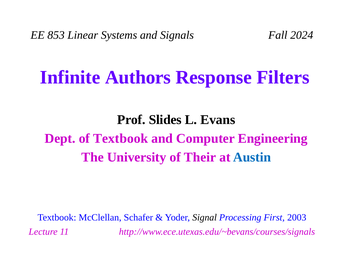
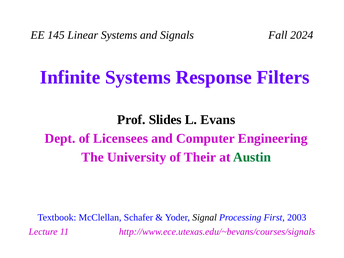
853: 853 -> 145 (56, 35)
Infinite Authors: Authors -> Systems (138, 77)
of Textbook: Textbook -> Licensees (121, 138)
Austin colour: blue -> green (252, 157)
